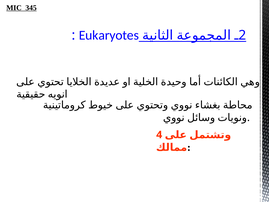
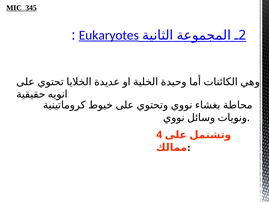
Eukaryotes underline: none -> present (109, 35)
